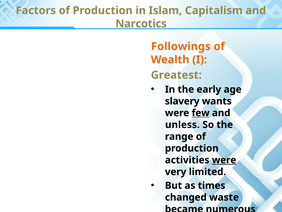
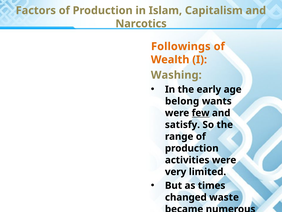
Greatest: Greatest -> Washing (176, 75)
slavery: slavery -> belong (182, 101)
unless: unless -> satisfy (182, 124)
were underline: present -> none (224, 160)
